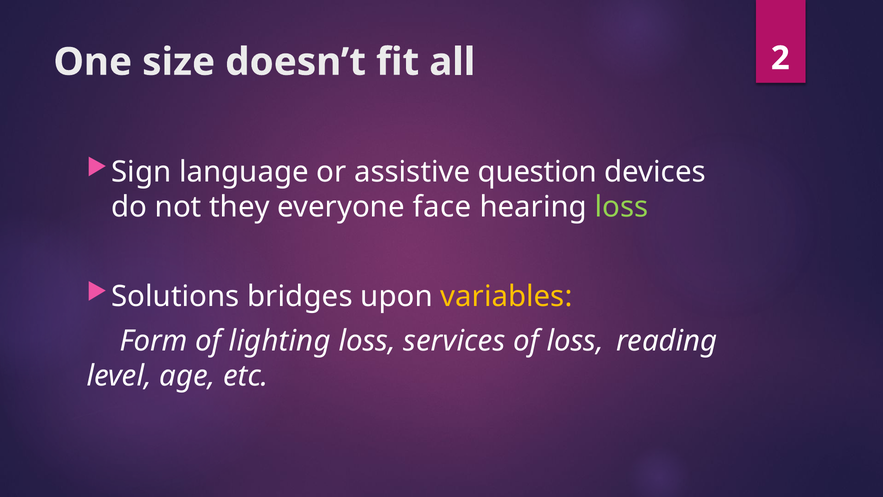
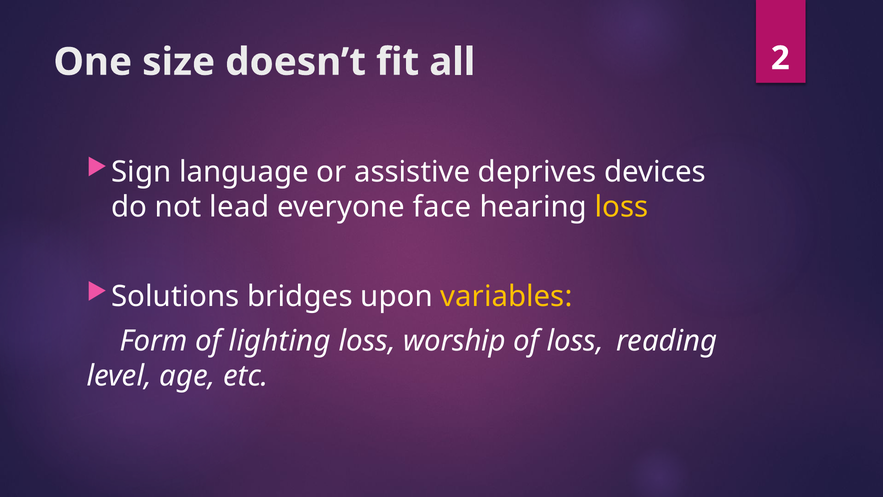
question: question -> deprives (537, 172)
they: they -> lead (239, 207)
loss colour: light green -> yellow (621, 207)
services: services -> worship (454, 341)
